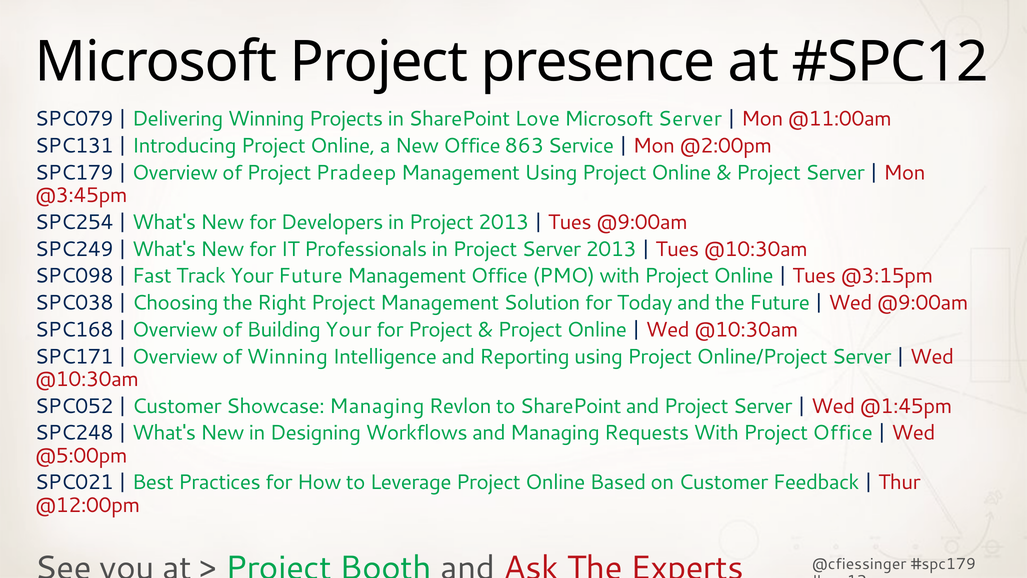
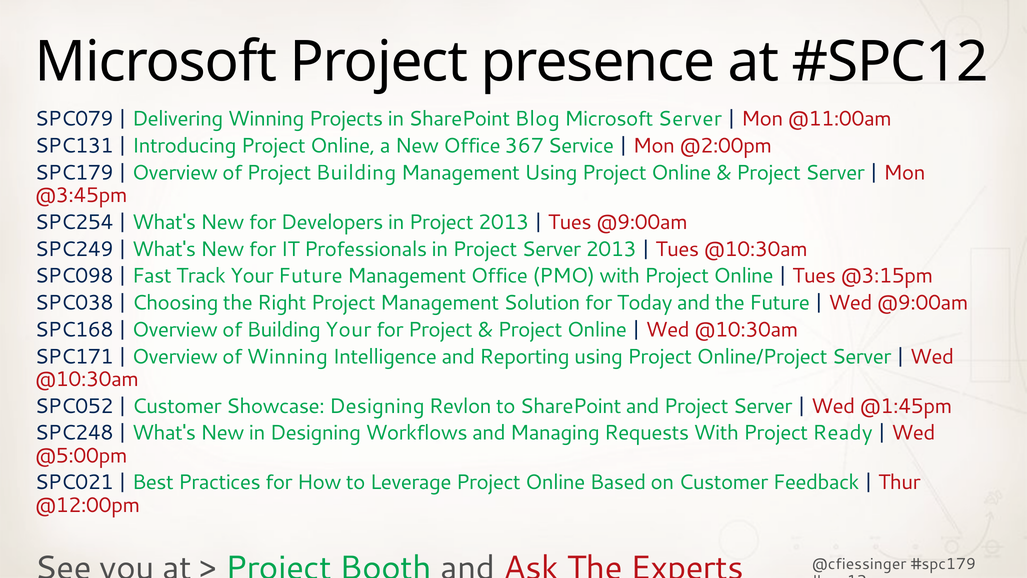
Love: Love -> Blog (537, 119)
863: 863 -> 367 (524, 146)
Project Pradeep: Pradeep -> Building (356, 173)
Showcase Managing: Managing -> Designing (377, 406)
Project Office: Office -> Ready (843, 433)
